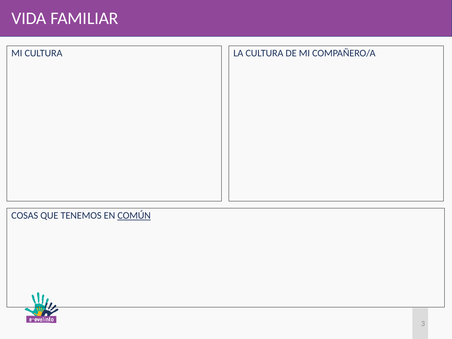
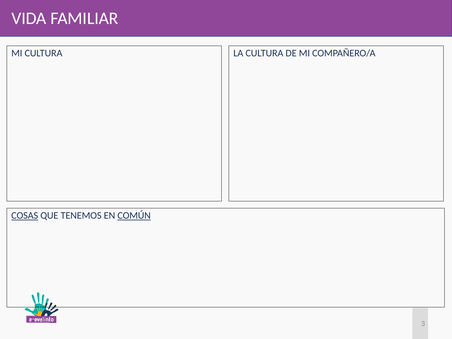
COSAS underline: none -> present (25, 216)
